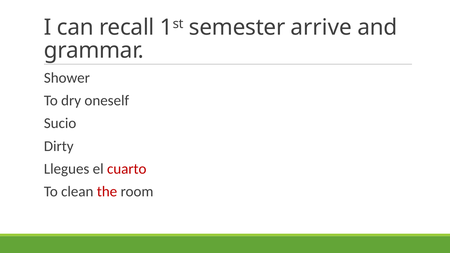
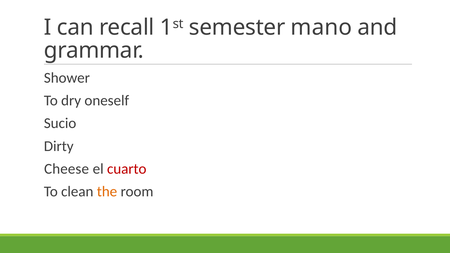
arrive: arrive -> mano (321, 27)
Llegues: Llegues -> Cheese (67, 169)
the colour: red -> orange (107, 192)
